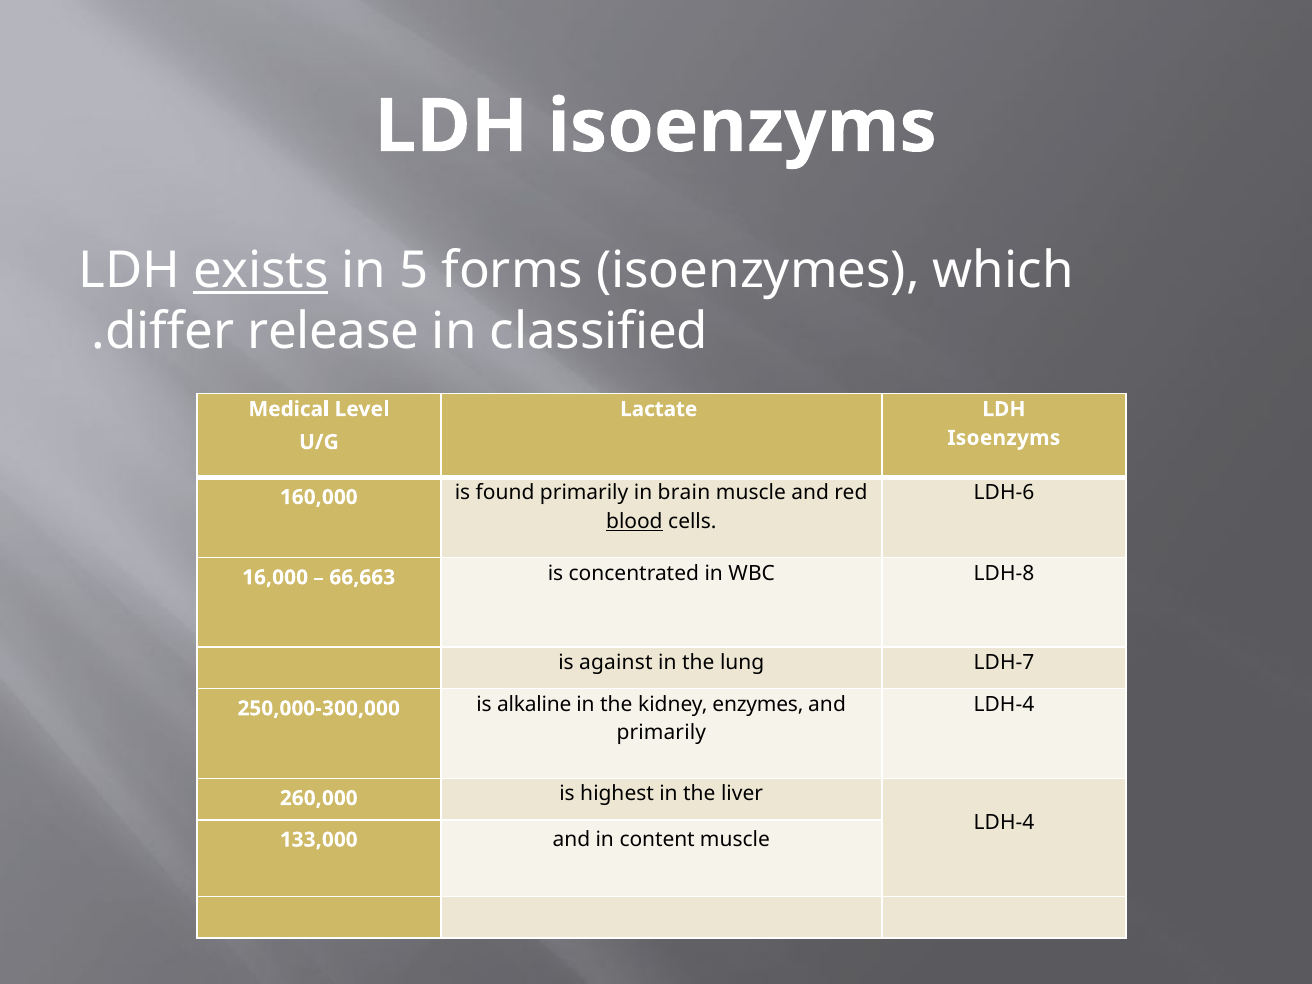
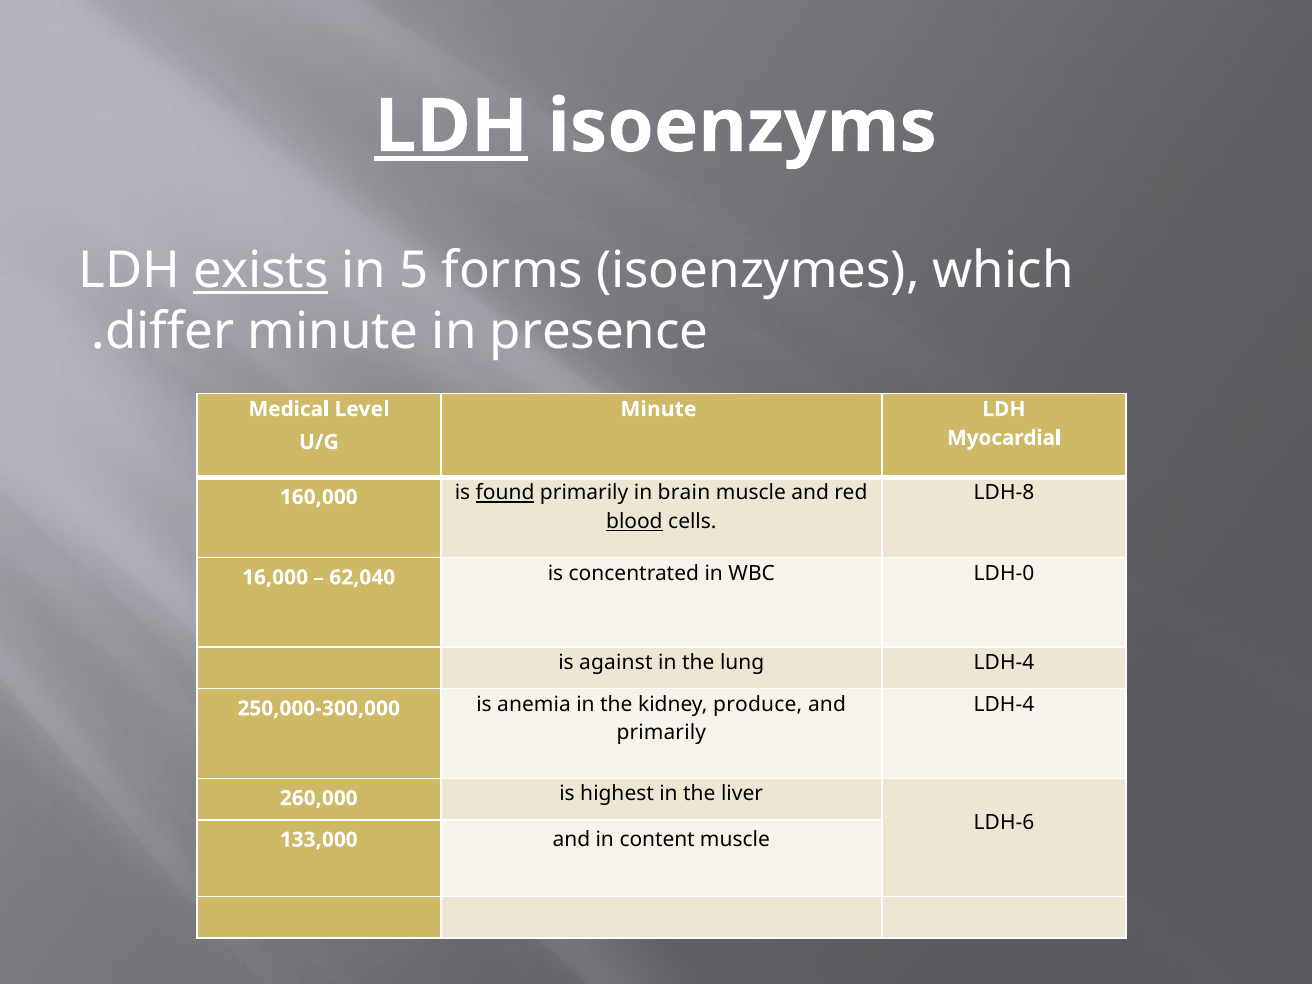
LDH underline: none -> present (451, 127)
differ release: release -> minute (333, 332)
classified: classified -> presence (599, 332)
Lactate: Lactate -> Minute (659, 409)
Isoenzyms: Isoenzyms -> Myocardial (1004, 438)
LDH-6: LDH-6 -> LDH-8 (1004, 493)
found underline: none -> present (505, 493)
66,663: 66,663 -> 62,040 (362, 577)
LDH-8: LDH-8 -> LDH-0 (1004, 573)
lung LDH-7: LDH-7 -> LDH-4 (1004, 663)
alkaline: alkaline -> anemia (534, 704)
enzymes: enzymes -> produce (758, 704)
LDH-4: LDH-4 -> LDH-6 (1004, 823)
